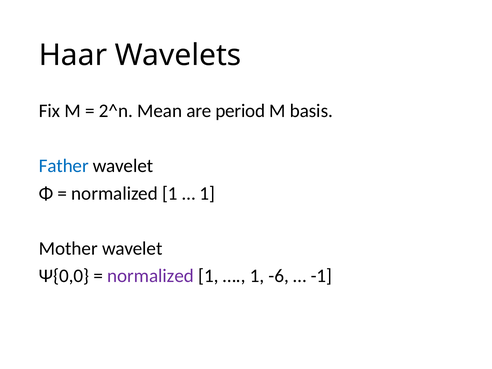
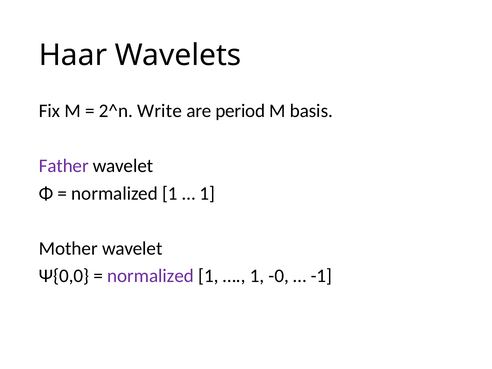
Mean: Mean -> Write (160, 111)
Father colour: blue -> purple (64, 166)
-6: -6 -> -0 (279, 276)
